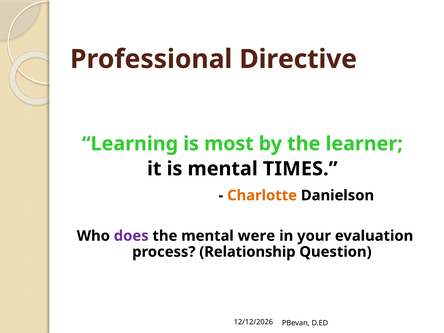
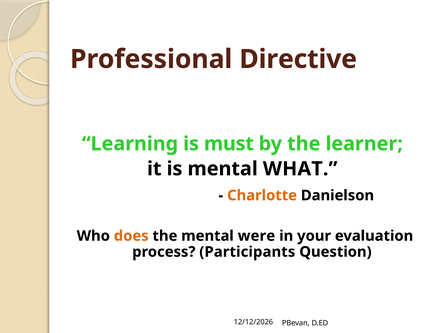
most: most -> must (229, 144)
TIMES: TIMES -> WHAT (300, 169)
does colour: purple -> orange (131, 236)
Relationship: Relationship -> Participants (247, 252)
